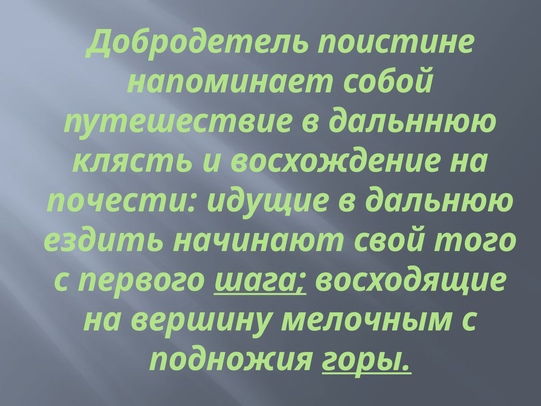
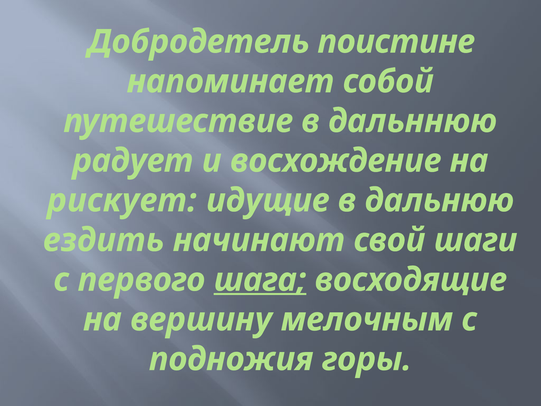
клясть: клясть -> радует (133, 161)
почести: почести -> рискует (122, 200)
того: того -> шаги (476, 240)
горы underline: present -> none (367, 359)
